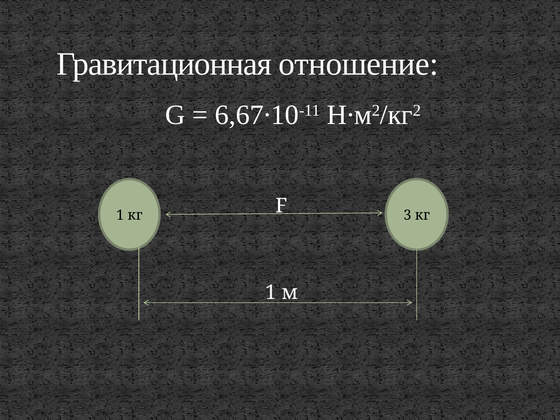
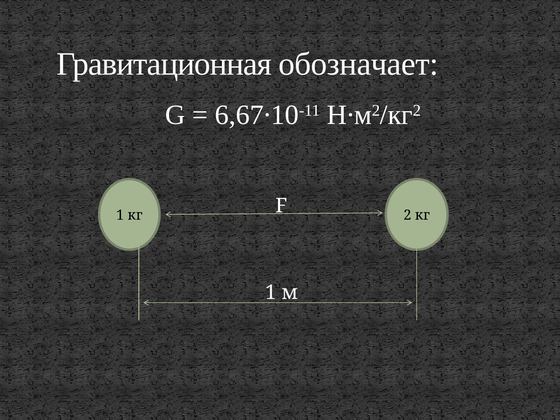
отношение: отношение -> обозначает (358, 64)
3: 3 -> 2 (407, 215)
